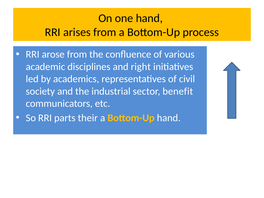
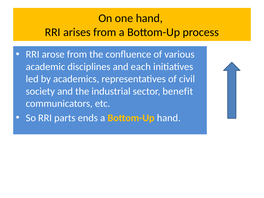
right: right -> each (141, 67)
their: their -> ends (88, 118)
